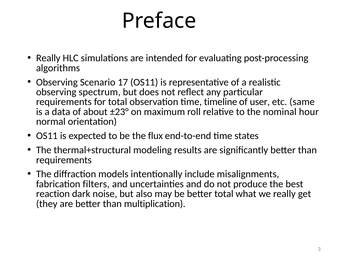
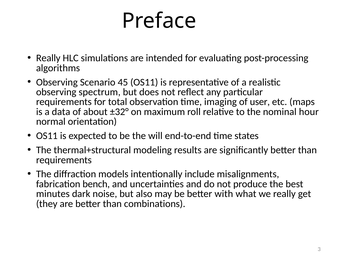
17: 17 -> 45 (123, 82)
timeline: timeline -> imaging (221, 102)
same: same -> maps (302, 102)
±23°: ±23° -> ±32° (119, 112)
flux: flux -> will (155, 136)
filters: filters -> bench (96, 184)
reaction: reaction -> minutes (53, 194)
better total: total -> with (224, 194)
multiplication: multiplication -> combinations (155, 204)
